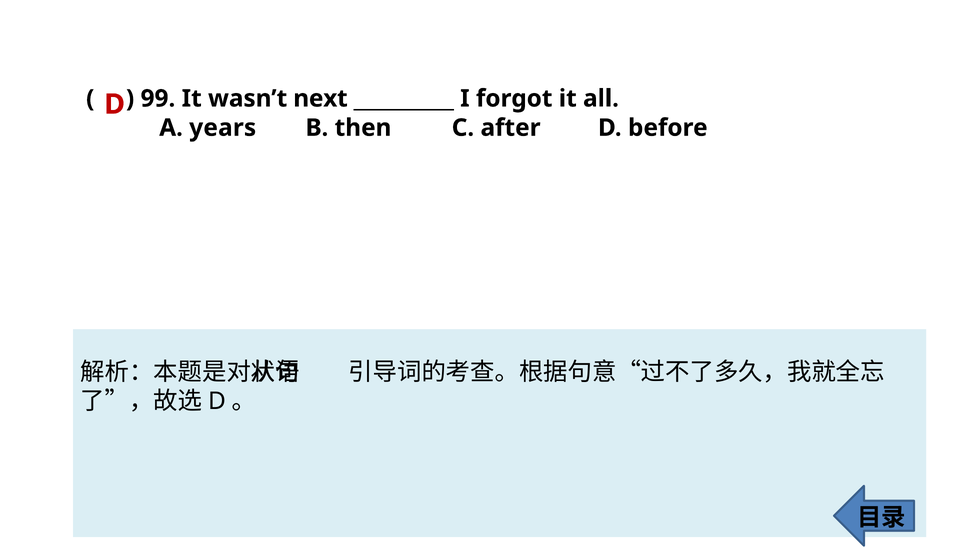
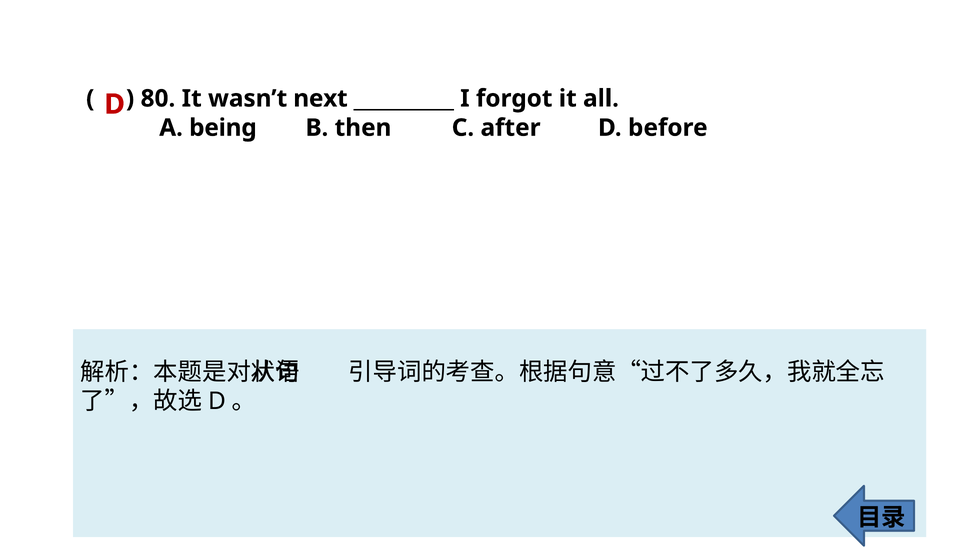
99: 99 -> 80 (158, 99)
years: years -> being (223, 128)
